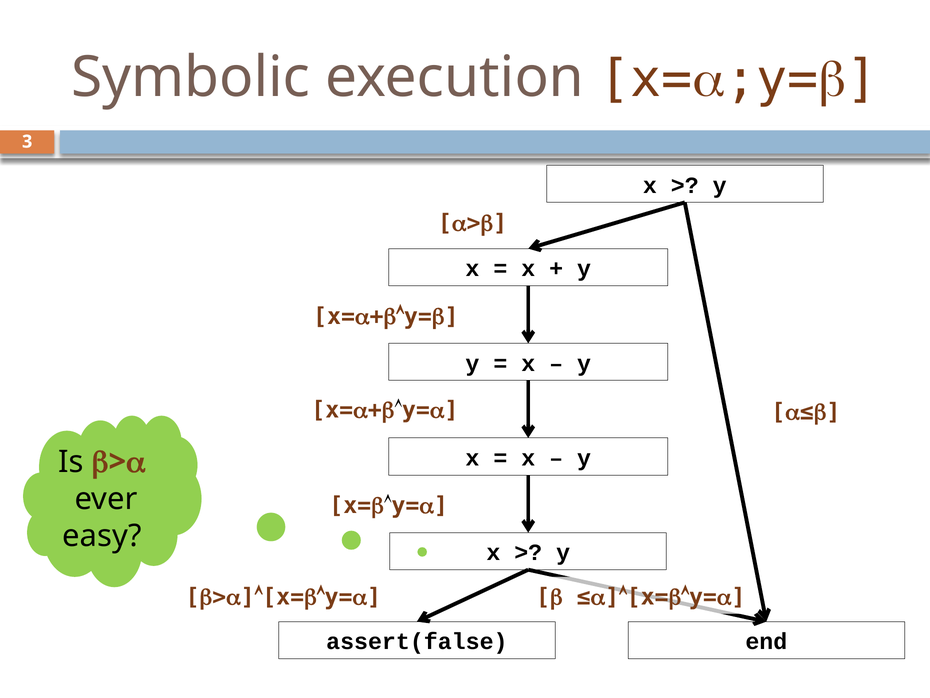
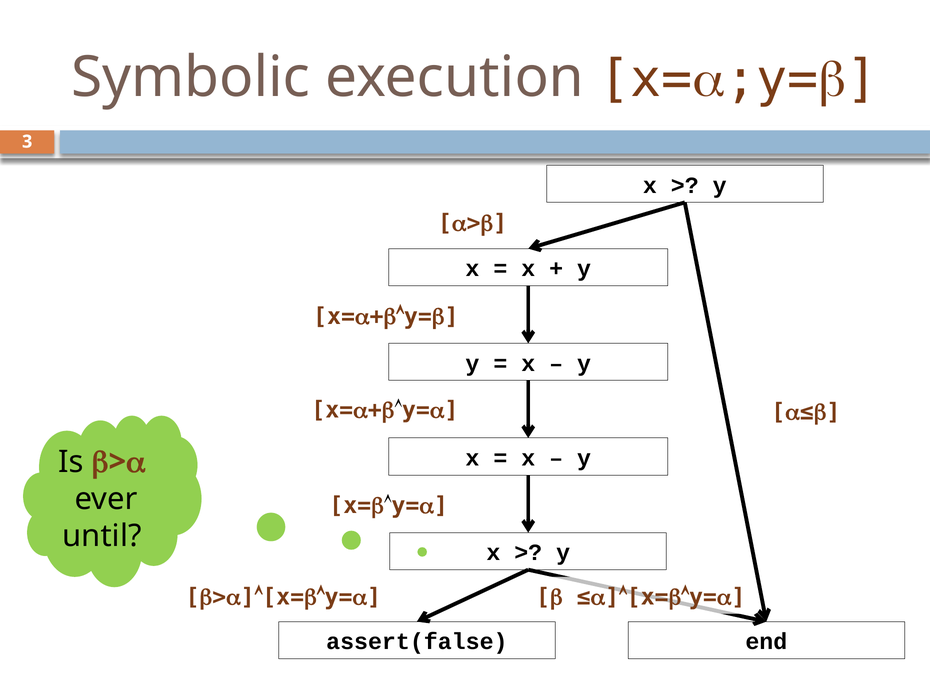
easy: easy -> until (102, 536)
